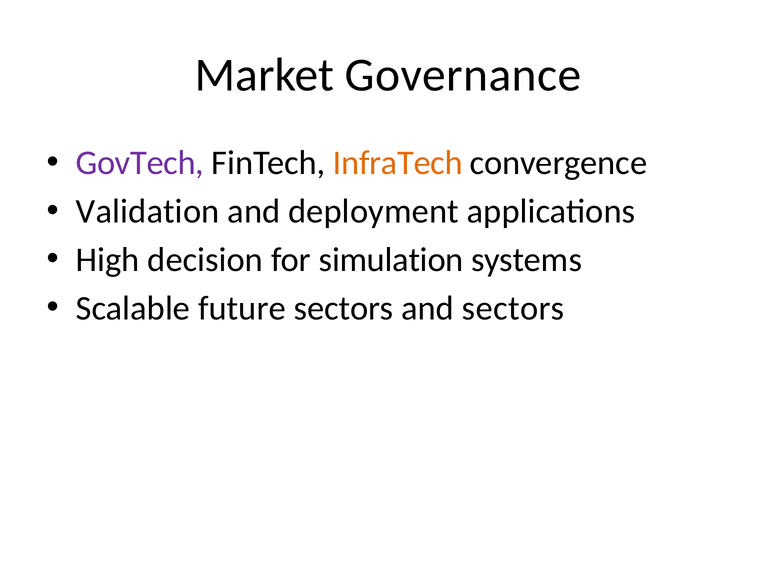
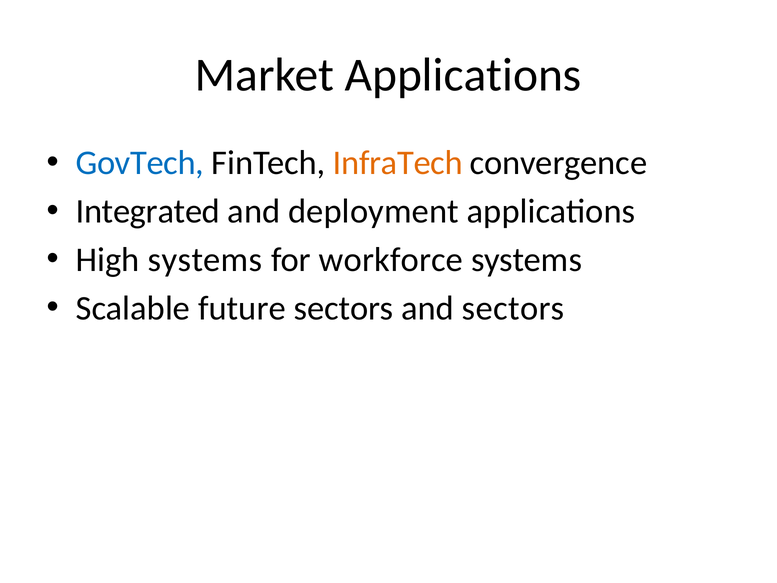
Market Governance: Governance -> Applications (463, 75)
GovTech colour: purple -> blue (140, 163)
Validation: Validation -> Integrated (148, 211)
High decision: decision -> systems (205, 260)
simulation: simulation -> workforce (391, 260)
